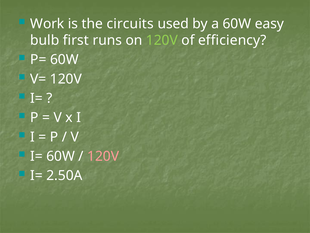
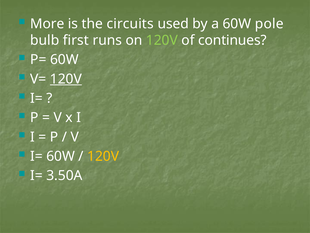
Work: Work -> More (47, 24)
easy: easy -> pole (269, 24)
efficiency: efficiency -> continues (232, 40)
120V underline: none -> present (66, 79)
120V colour: pink -> yellow (103, 156)
2.50A: 2.50A -> 3.50A (64, 175)
